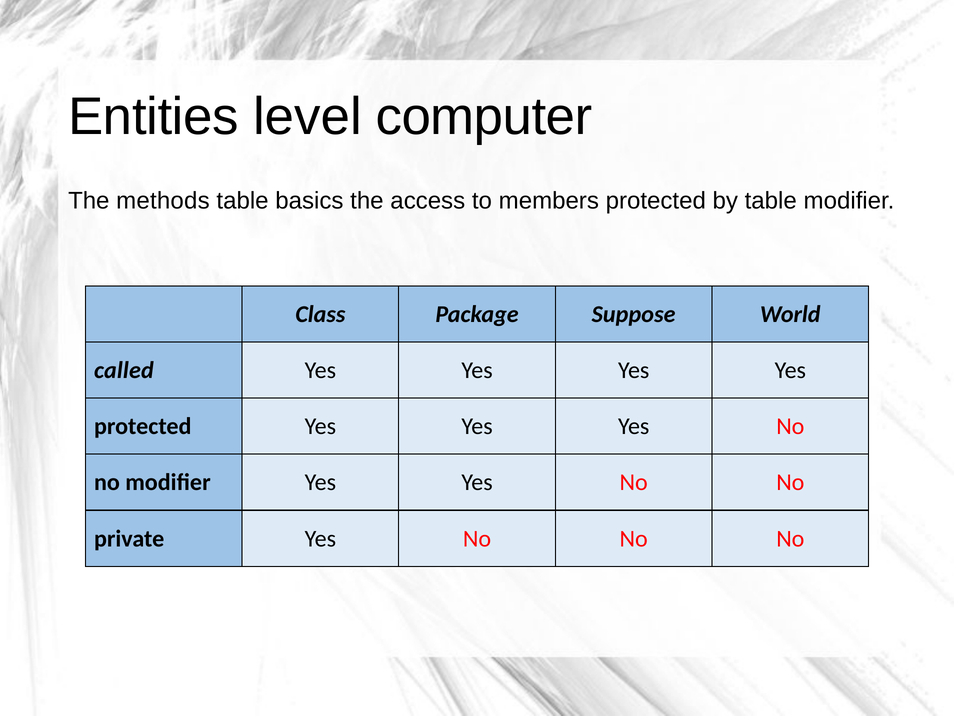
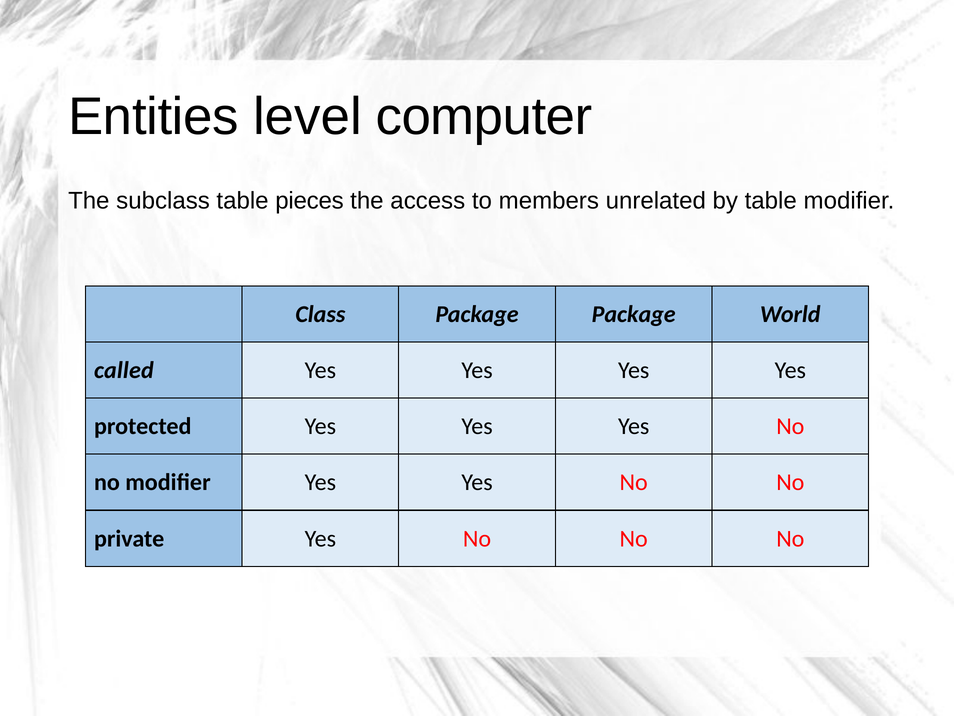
methods: methods -> subclass (163, 201)
basics: basics -> pieces (309, 201)
members protected: protected -> unrelated (656, 201)
Package Suppose: Suppose -> Package (634, 314)
